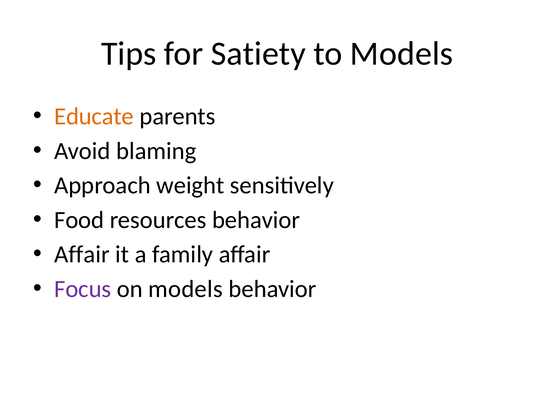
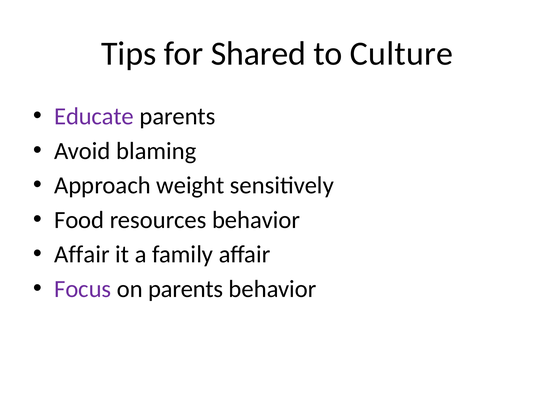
Satiety: Satiety -> Shared (258, 54)
to Models: Models -> Culture (402, 54)
Educate colour: orange -> purple (94, 116)
on models: models -> parents (186, 289)
